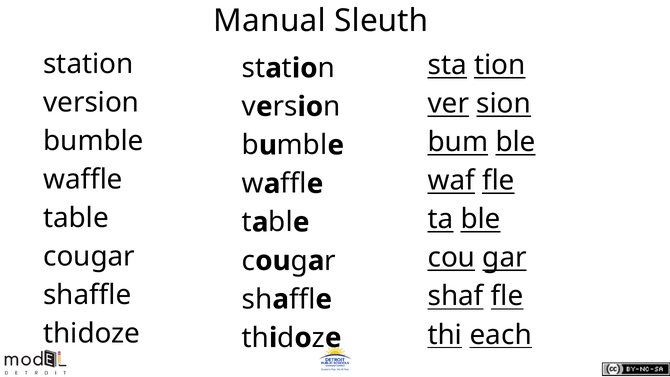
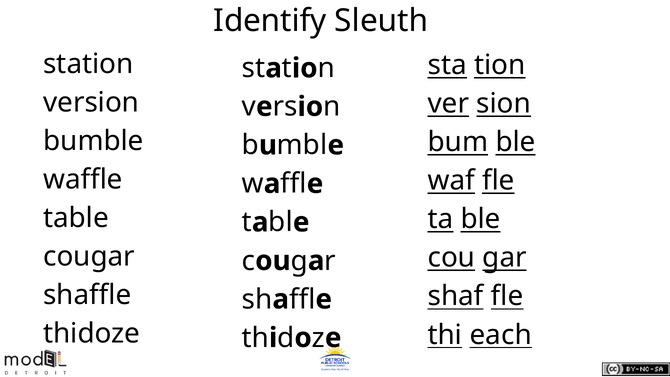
Manual: Manual -> Identify (270, 21)
